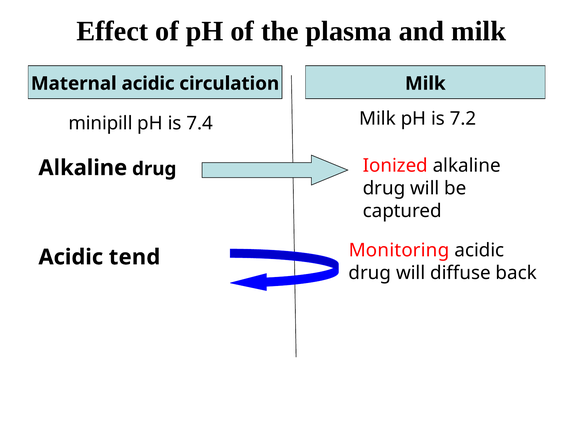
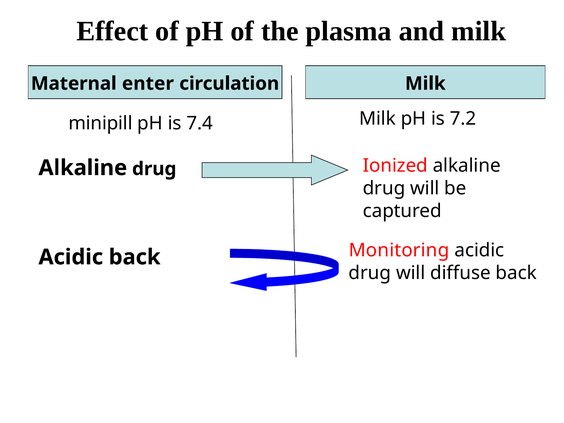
Maternal acidic: acidic -> enter (148, 84)
Acidic tend: tend -> back (135, 257)
